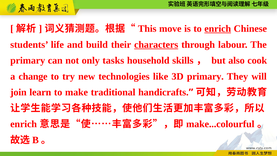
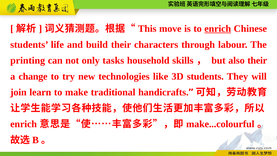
characters underline: present -> none (156, 45)
primary: primary -> printing (28, 60)
also cook: cook -> their (257, 60)
3D primary: primary -> students (205, 76)
